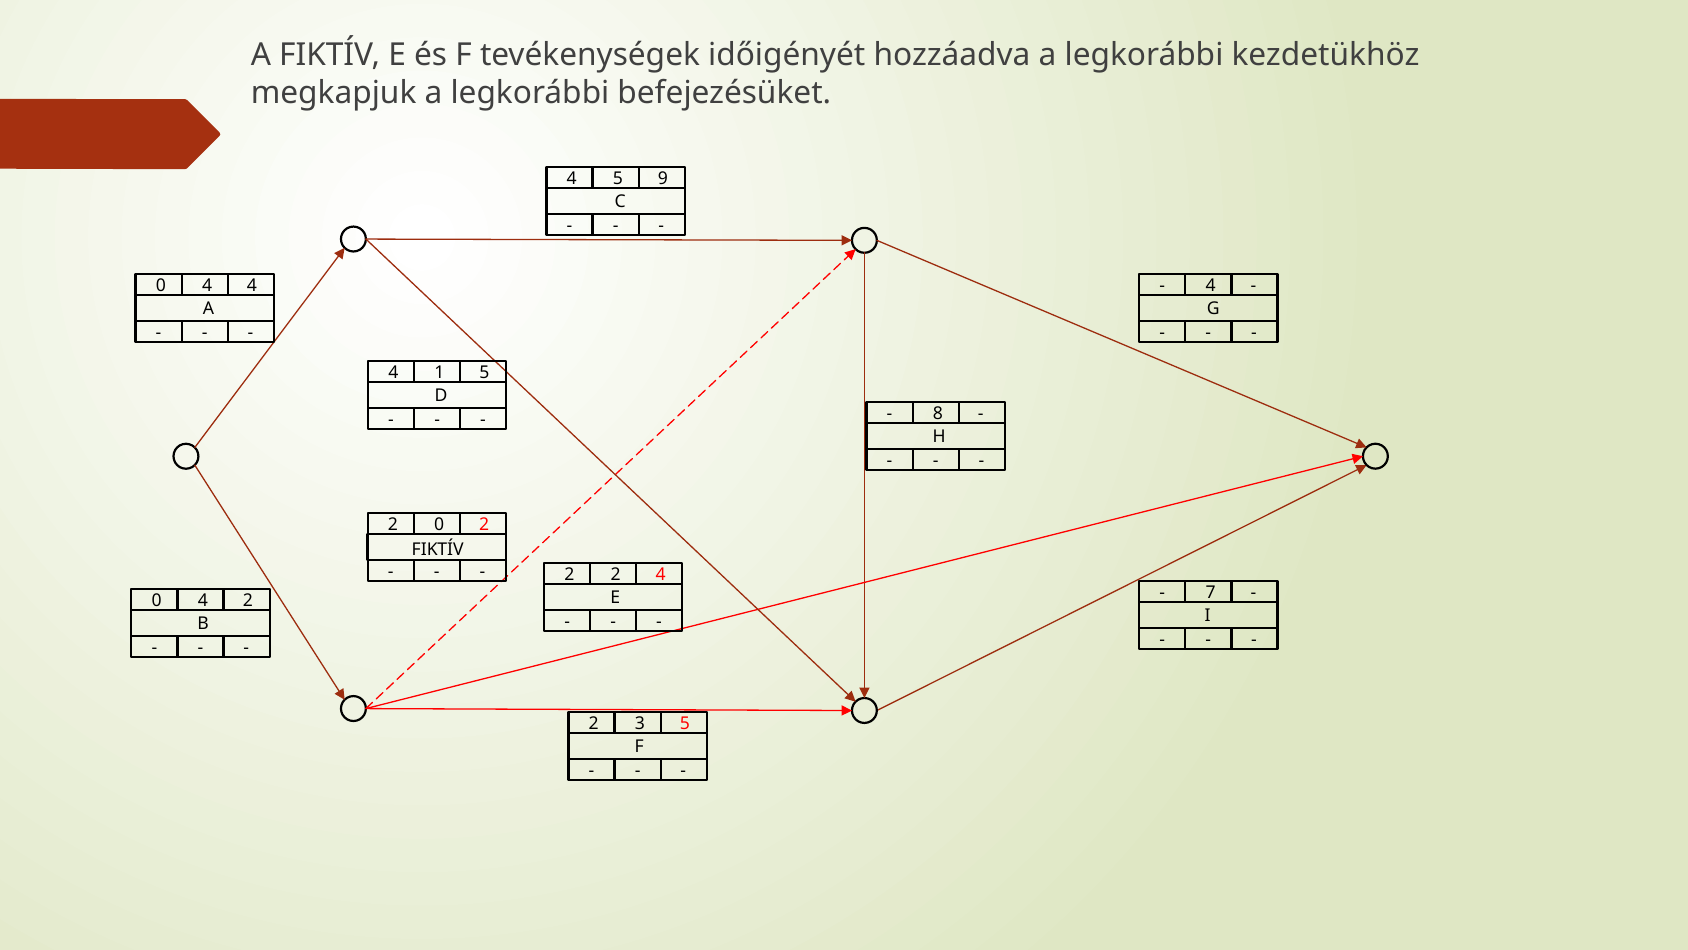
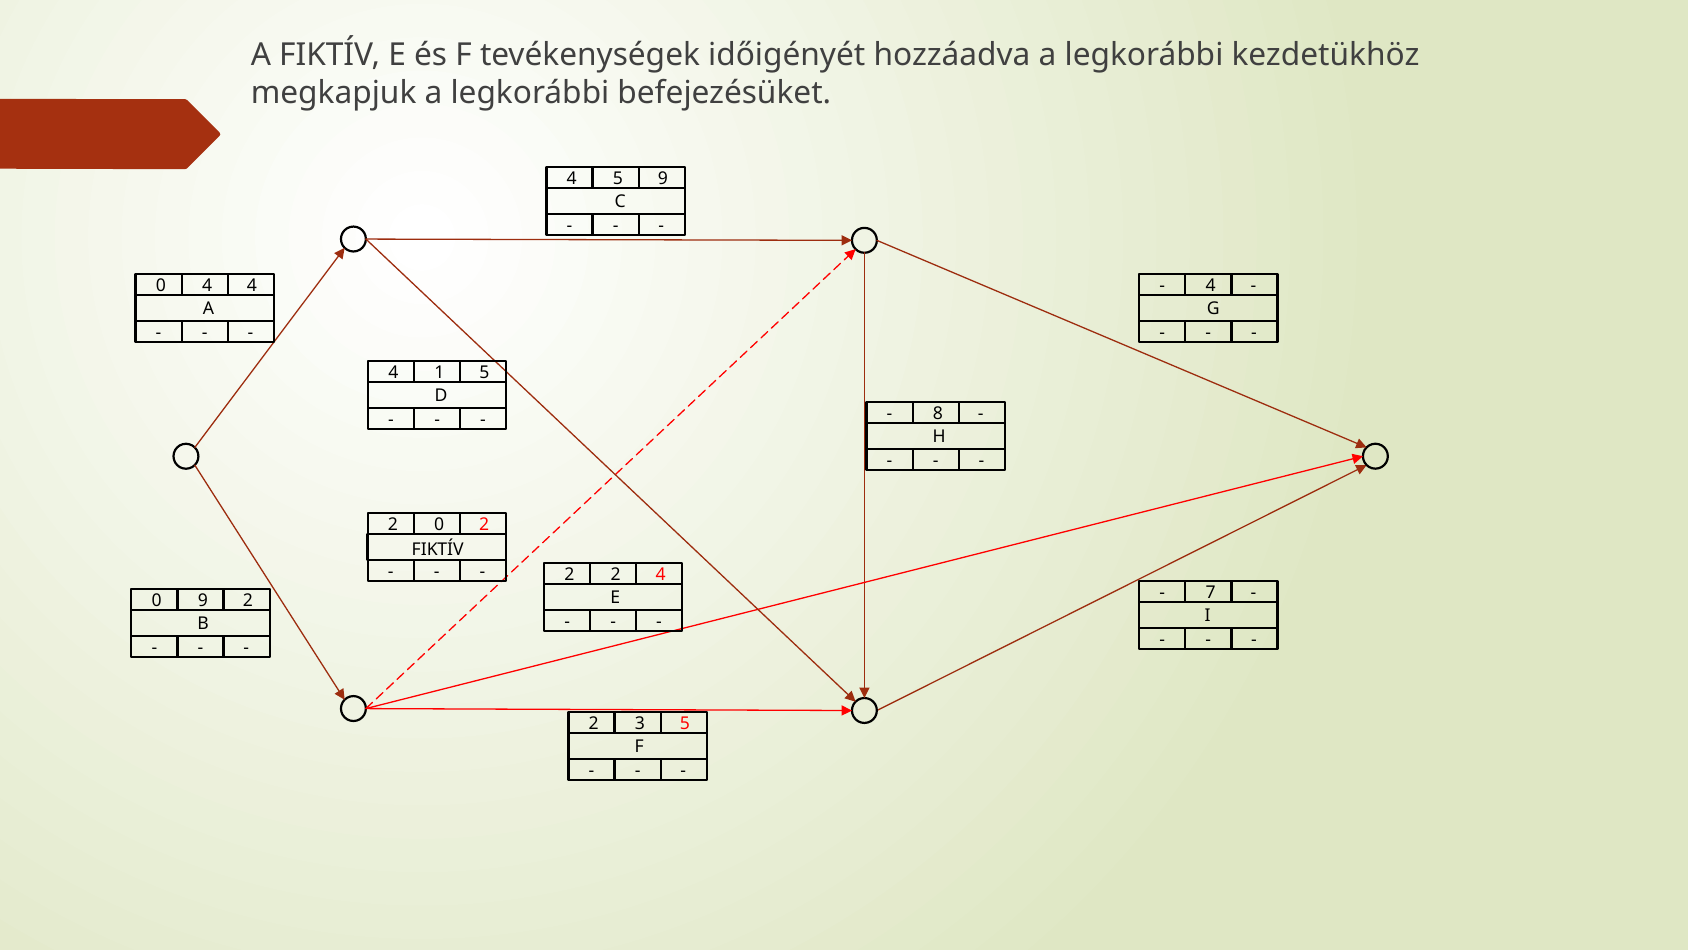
4: 4 -> 9 (203, 600)
